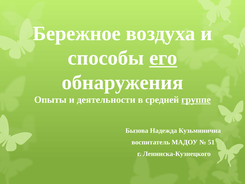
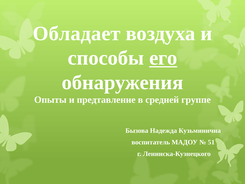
Бережное: Бережное -> Обладает (77, 33)
деятельности: деятельности -> предтавление (106, 100)
группе underline: present -> none (196, 100)
